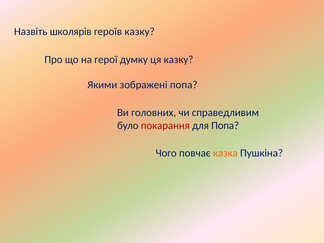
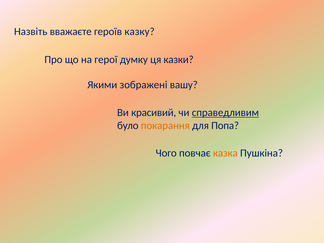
школярів: школярів -> вважаєте (71, 32)
ця казку: казку -> казки (179, 59)
зображені попа: попа -> вашу (184, 85)
головних: головних -> красивий (154, 113)
справедливим underline: none -> present (225, 113)
покарання colour: red -> orange (165, 126)
